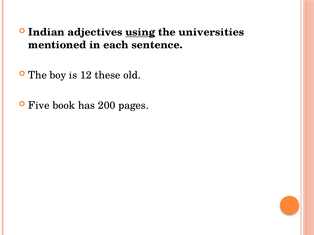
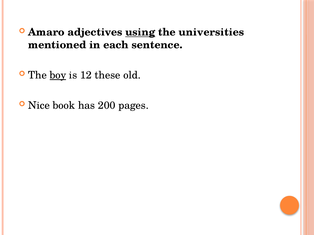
Indian: Indian -> Amaro (46, 32)
boy underline: none -> present (58, 75)
Five: Five -> Nice (39, 106)
